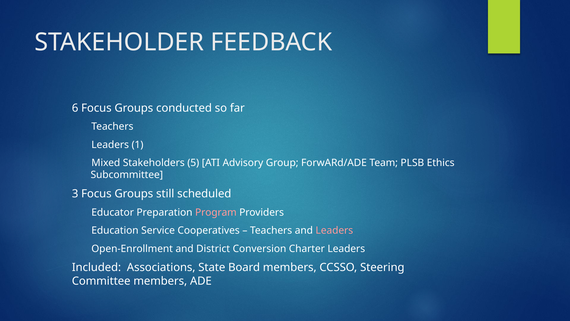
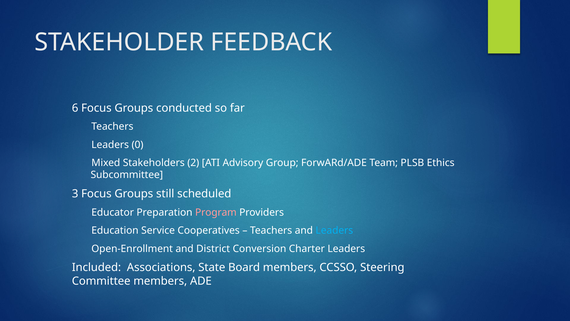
1: 1 -> 0 (138, 145)
5: 5 -> 2 (193, 163)
Leaders colour: pink -> light blue (334, 230)
